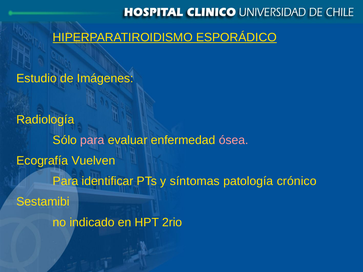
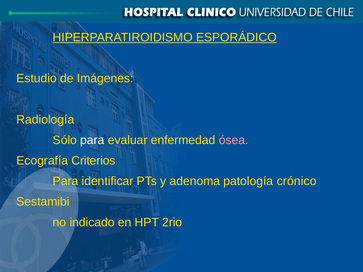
para colour: pink -> white (92, 140)
Vuelven: Vuelven -> Criterios (93, 161)
síntomas: síntomas -> adenoma (195, 181)
